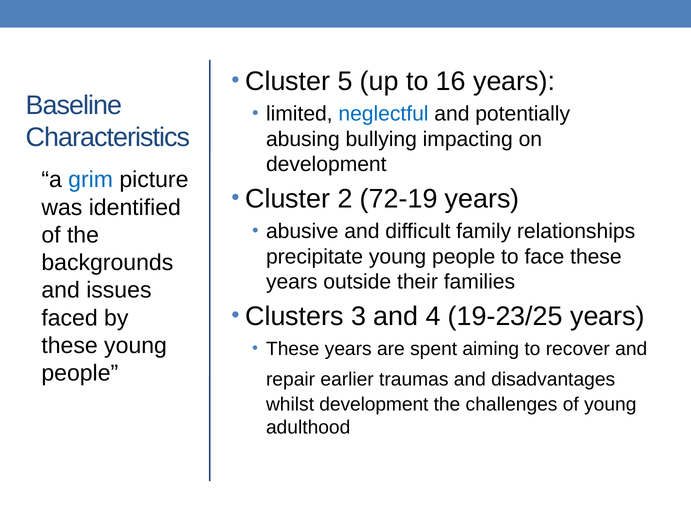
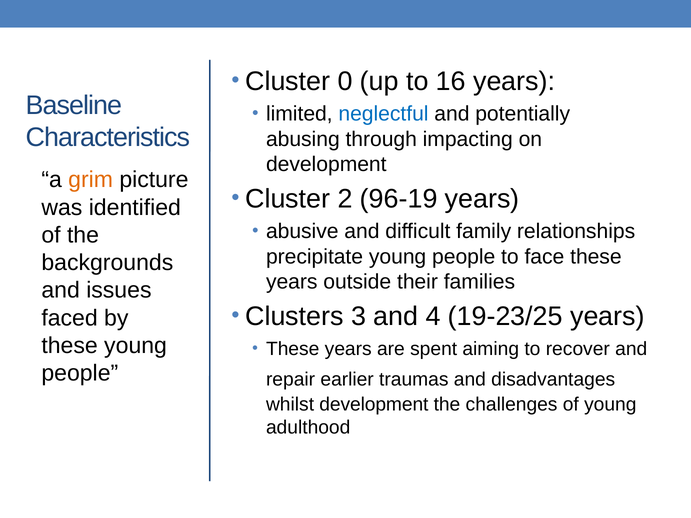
5: 5 -> 0 (345, 81)
bullying: bullying -> through (381, 139)
grim colour: blue -> orange (91, 180)
72-19: 72-19 -> 96-19 (399, 199)
